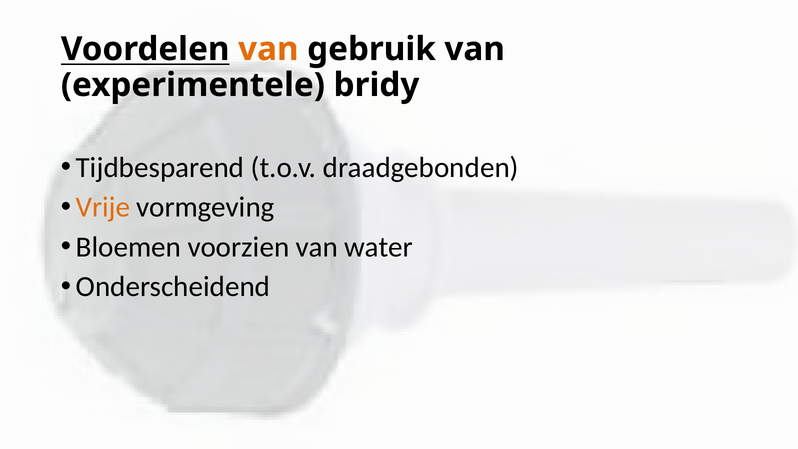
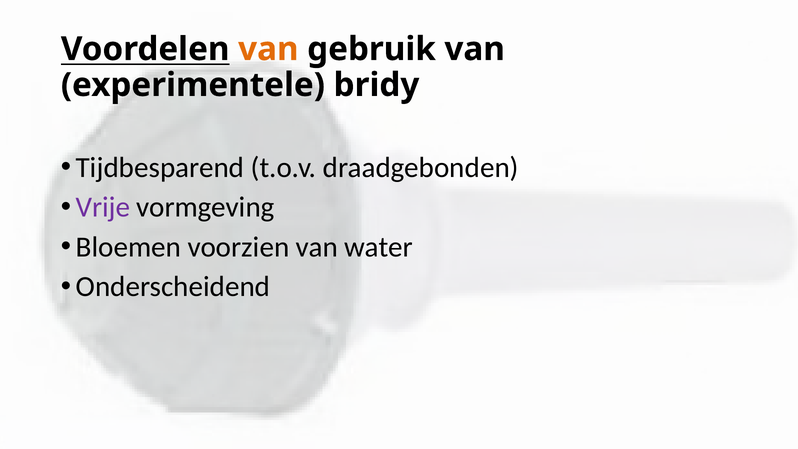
Vrije colour: orange -> purple (103, 207)
